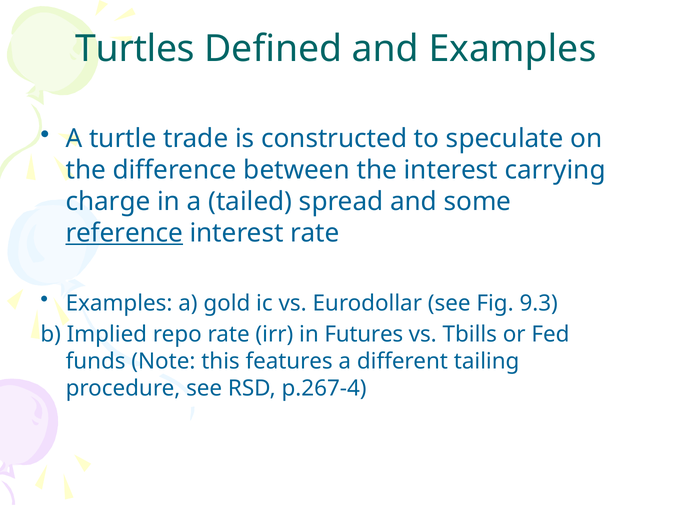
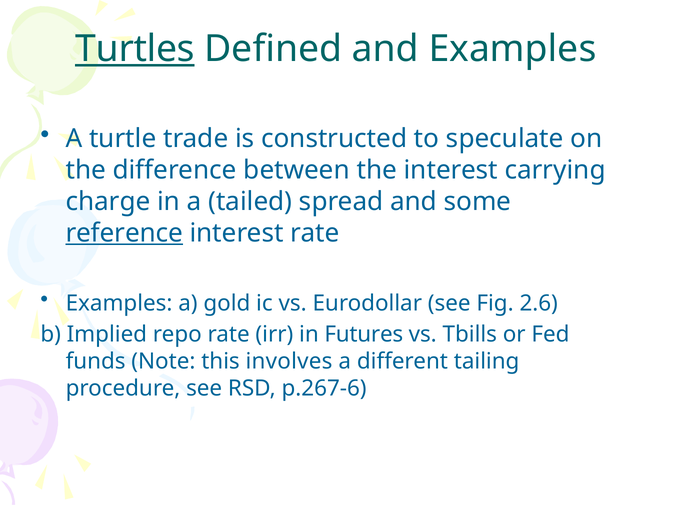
Turtles underline: none -> present (135, 49)
9.3: 9.3 -> 2.6 (539, 303)
features: features -> involves (289, 361)
p.267-4: p.267-4 -> p.267-6 (324, 388)
